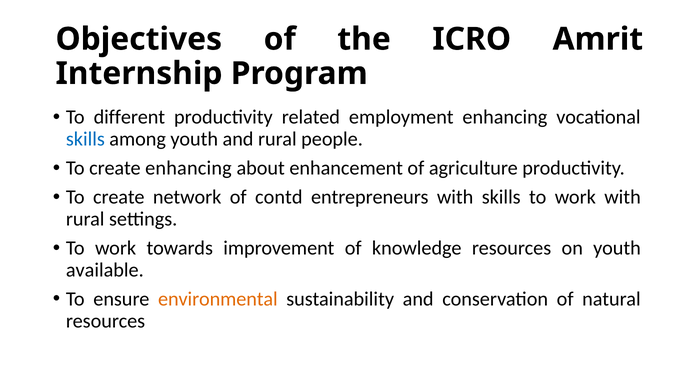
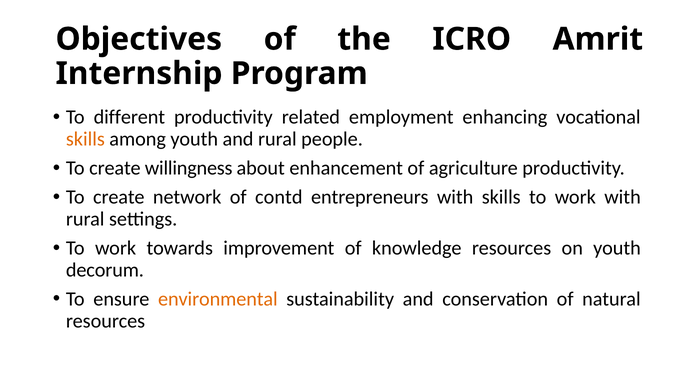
skills colour: blue -> orange (85, 139)
create enhancing: enhancing -> willingness (189, 168)
available: available -> decorum (105, 270)
